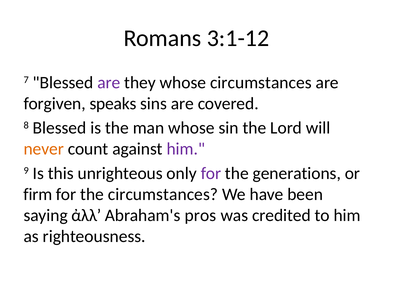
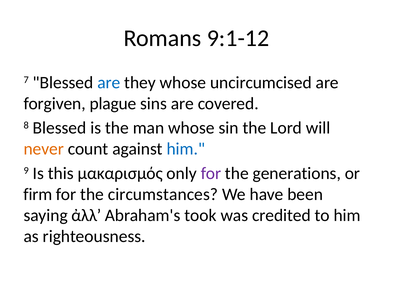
3:1-12: 3:1-12 -> 9:1-12 (238, 38)
are colour: purple -> blue (109, 82)
whose circumstances: circumstances -> uncircumcised (261, 82)
speaks: speaks -> plague (113, 103)
him colour: purple -> blue (186, 149)
unrighteous: unrighteous -> μακαρισμός (120, 173)
pros: pros -> took (200, 215)
